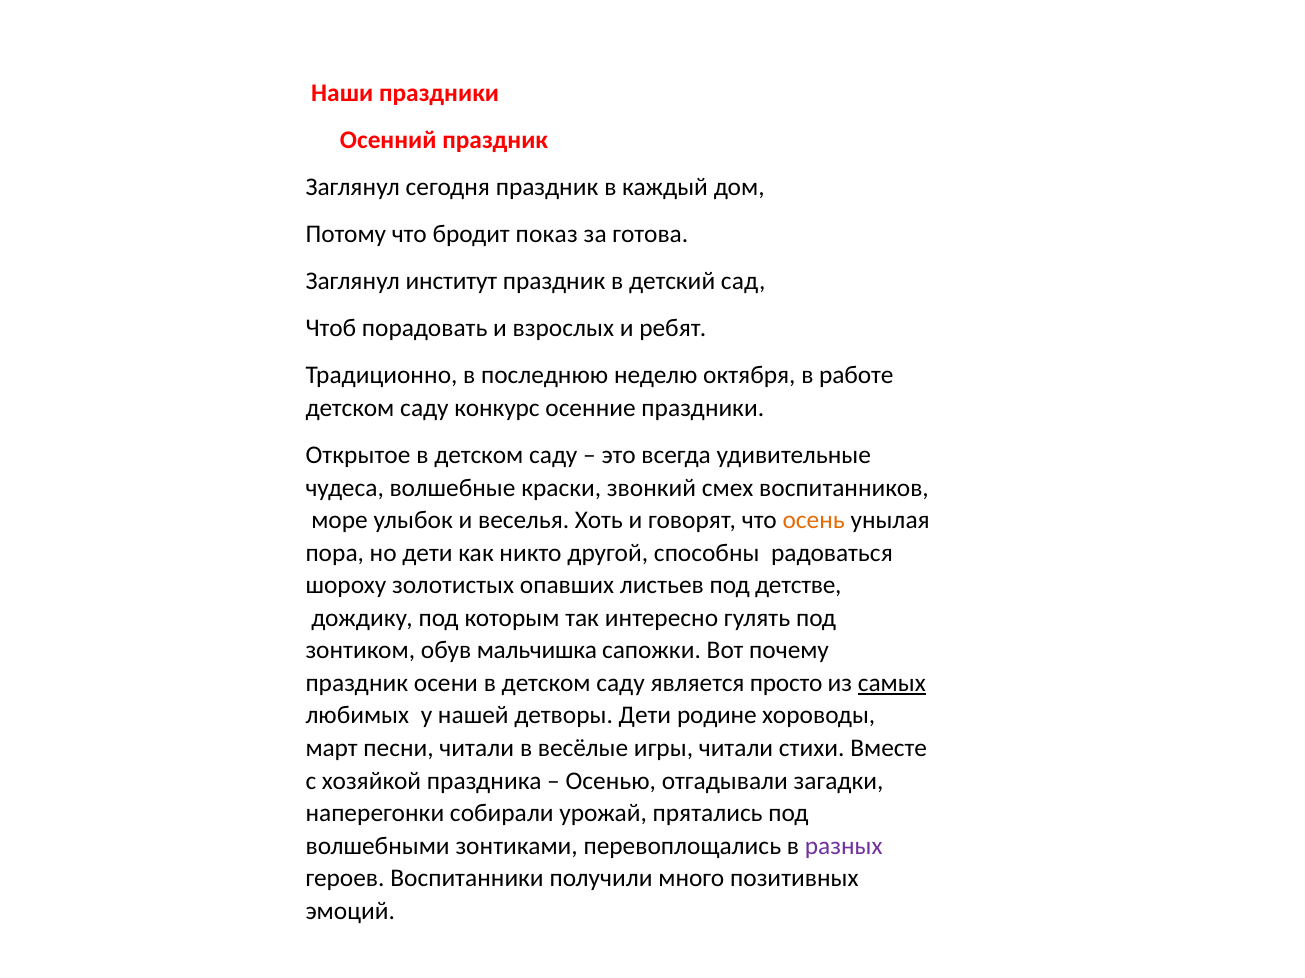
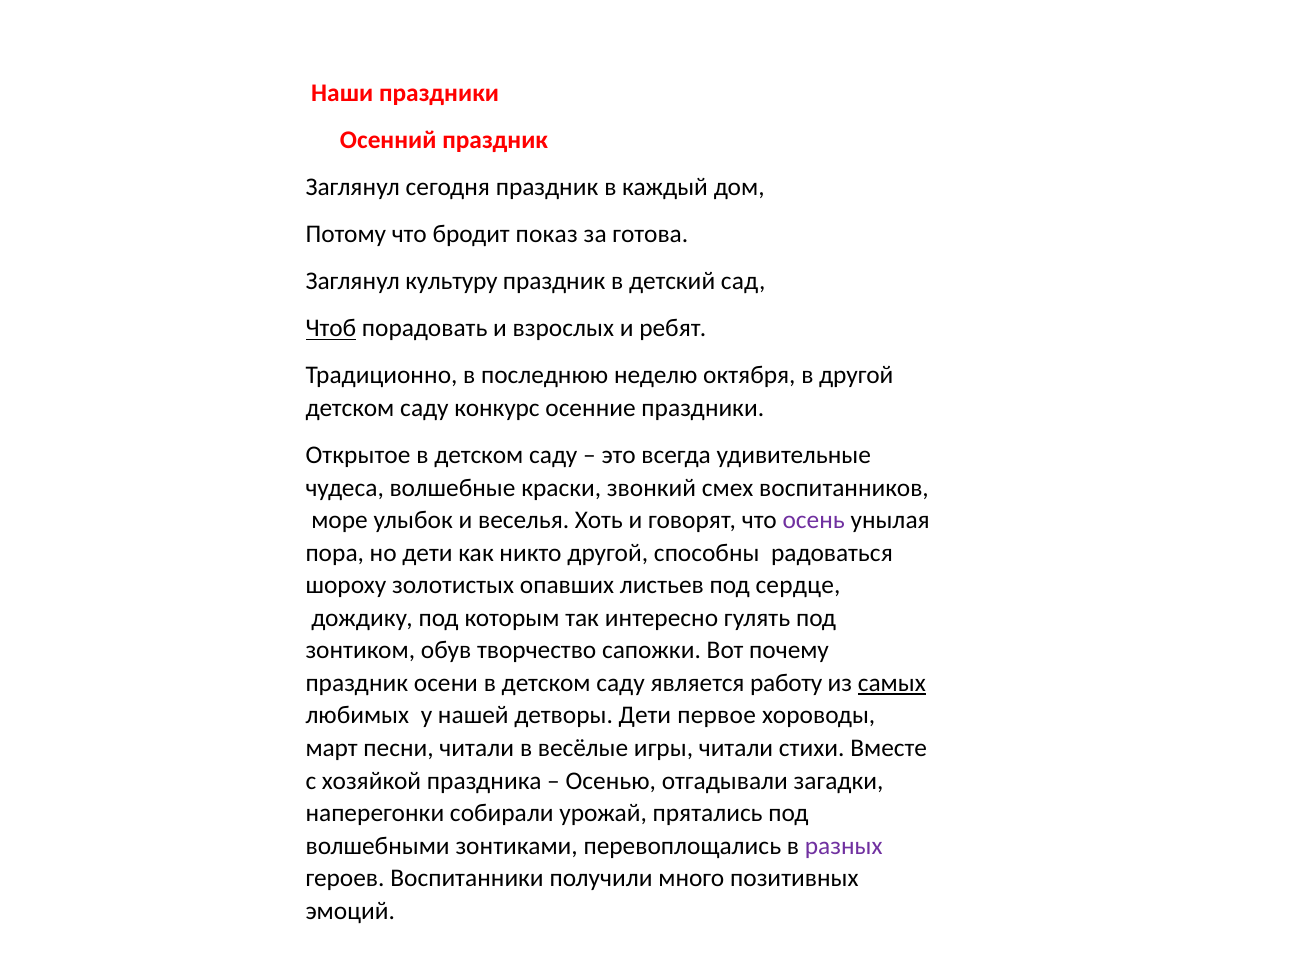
институт: институт -> культуру (451, 282)
Чтоб underline: none -> present (331, 329)
в работе: работе -> другой (856, 376)
осень colour: orange -> purple (814, 521)
детстве: детстве -> сердце (798, 586)
мальчишка: мальчишка -> творчество (537, 651)
просто: просто -> работу (786, 684)
родине: родине -> первое (717, 716)
